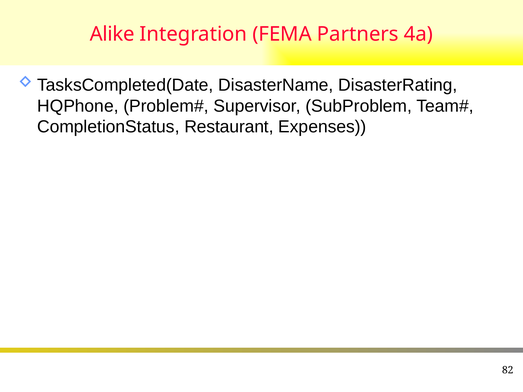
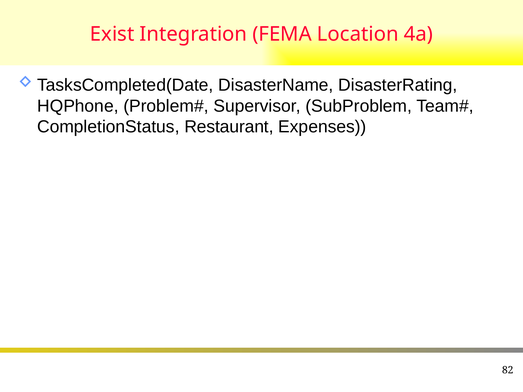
Alike: Alike -> Exist (112, 34)
Partners: Partners -> Location (358, 34)
